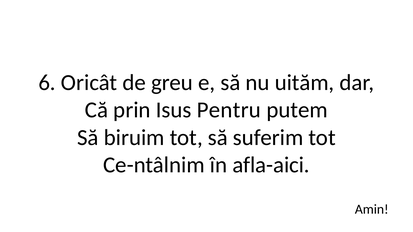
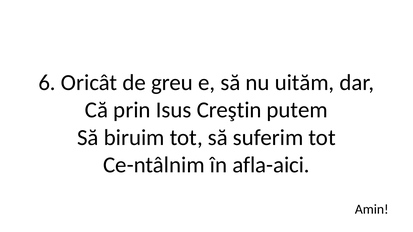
Pentru: Pentru -> Creştin (229, 110)
